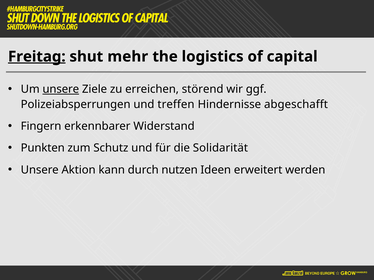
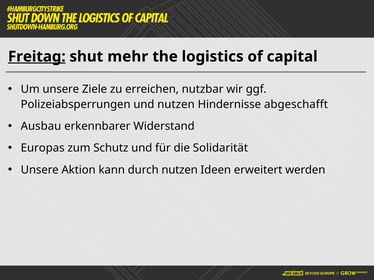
unsere underline: present -> none (61, 89)
störend: störend -> nutzbar (203, 89)
und treffen: treffen -> nutzen (176, 105)
Fingern: Fingern -> Ausbau (41, 126)
Punkten: Punkten -> Europas (43, 148)
